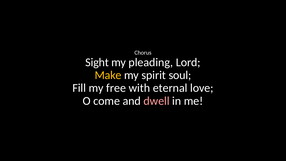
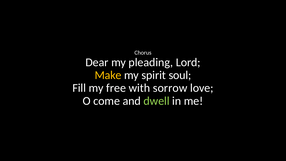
Sight: Sight -> Dear (97, 62)
eternal: eternal -> sorrow (170, 88)
dwell colour: pink -> light green (157, 101)
